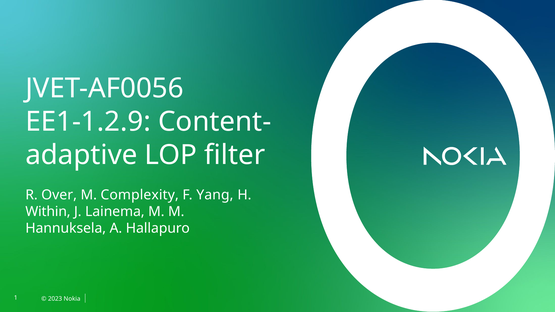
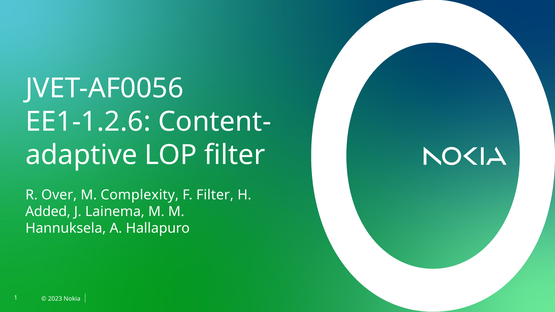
EE1-1.2.9: EE1-1.2.9 -> EE1-1.2.6 (88, 122)
F Yang: Yang -> Filter (215, 195)
Within: Within -> Added (48, 212)
